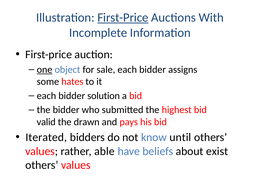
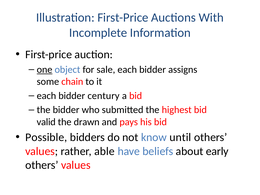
First-Price underline: present -> none (123, 18)
hates: hates -> chain (72, 82)
solution: solution -> century (104, 96)
Iterated: Iterated -> Possible (46, 137)
exist: exist -> early (217, 151)
